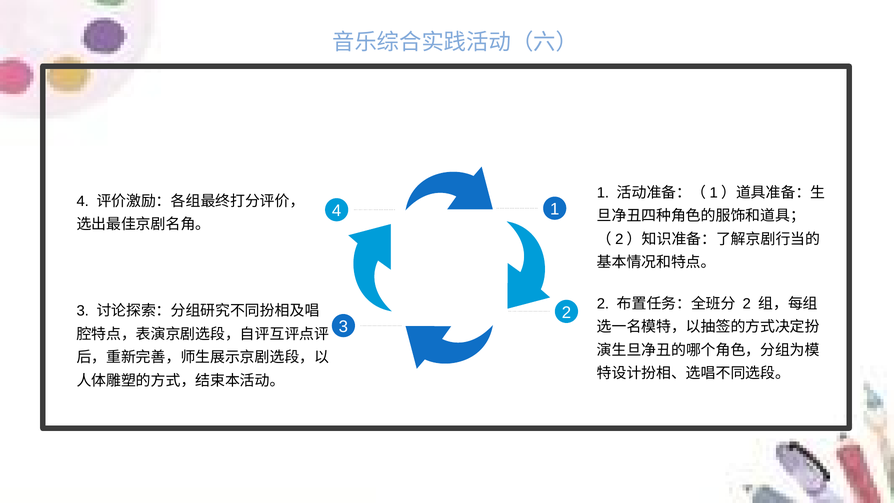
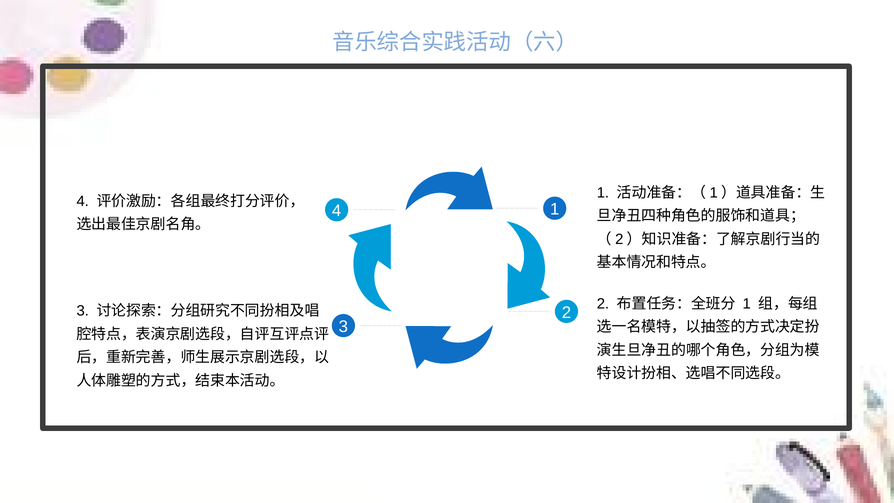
2: 2 -> 1 (747, 304)
